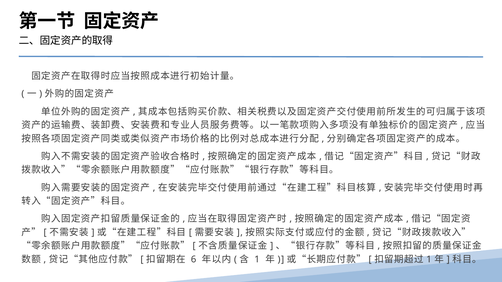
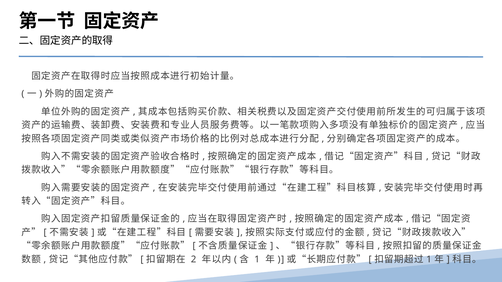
6: 6 -> 2 (194, 260)
